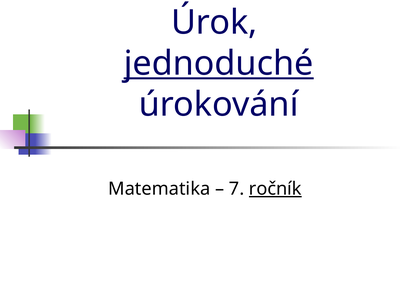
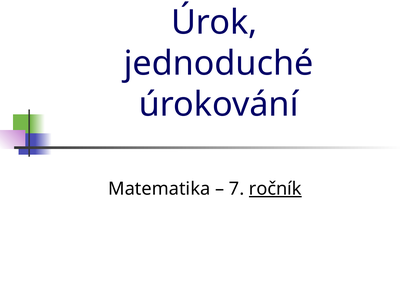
jednoduché underline: present -> none (219, 64)
